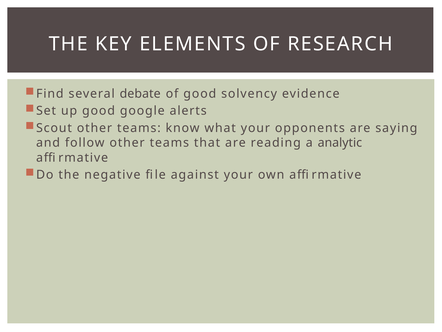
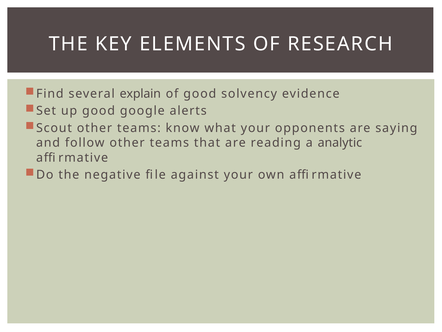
debate: debate -> explain (140, 94)
